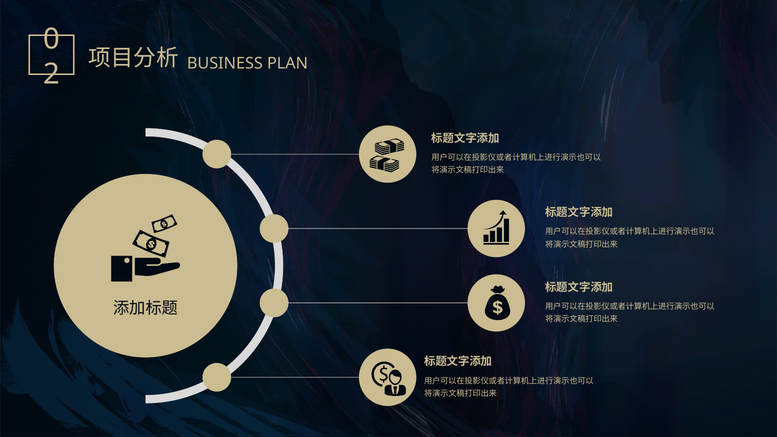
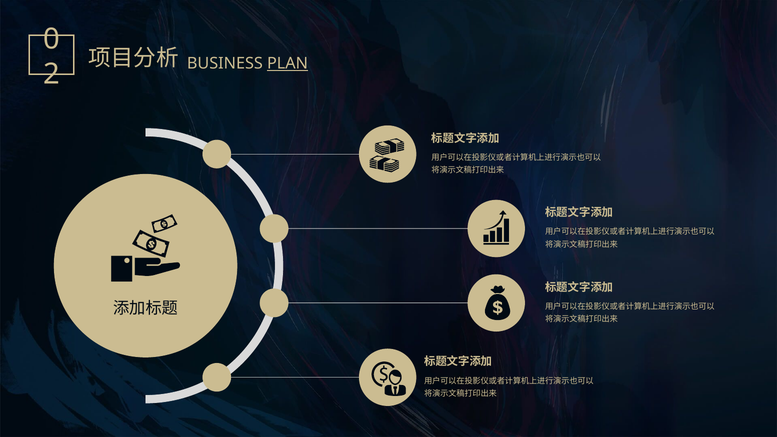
PLAN underline: none -> present (288, 64)
